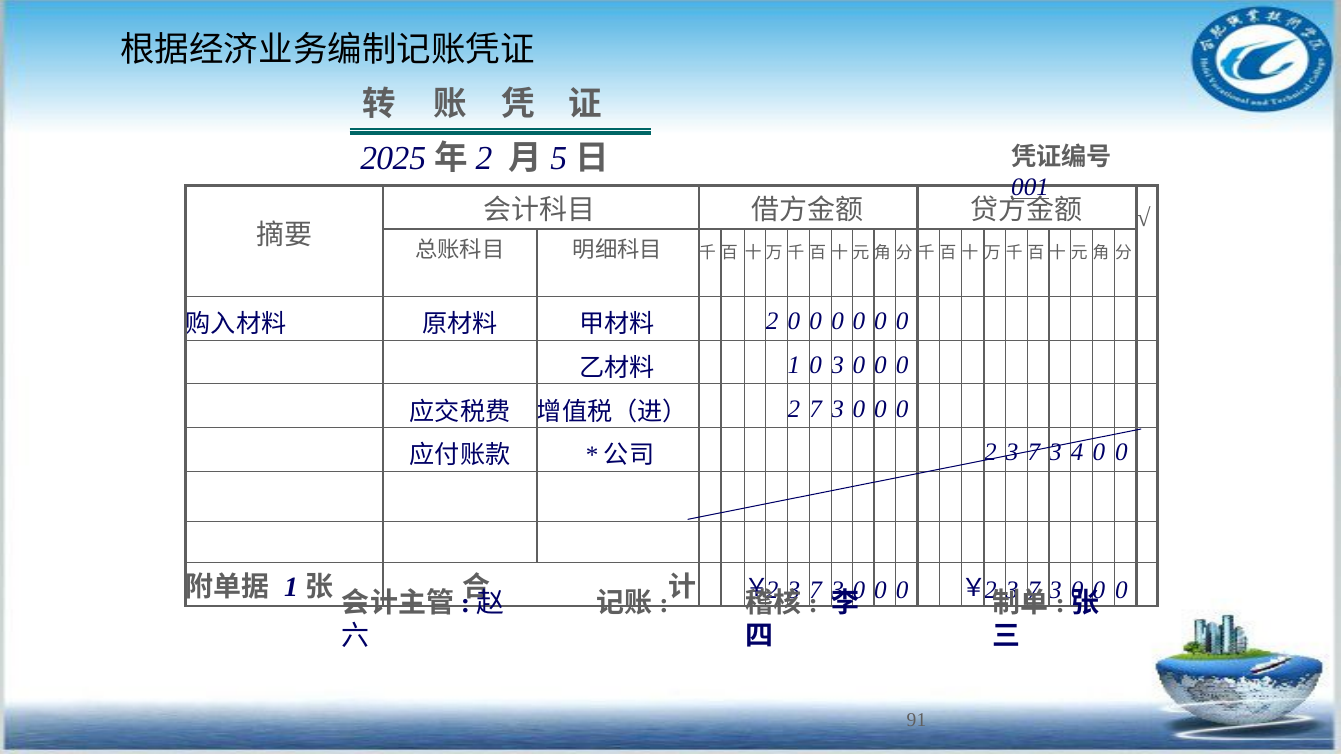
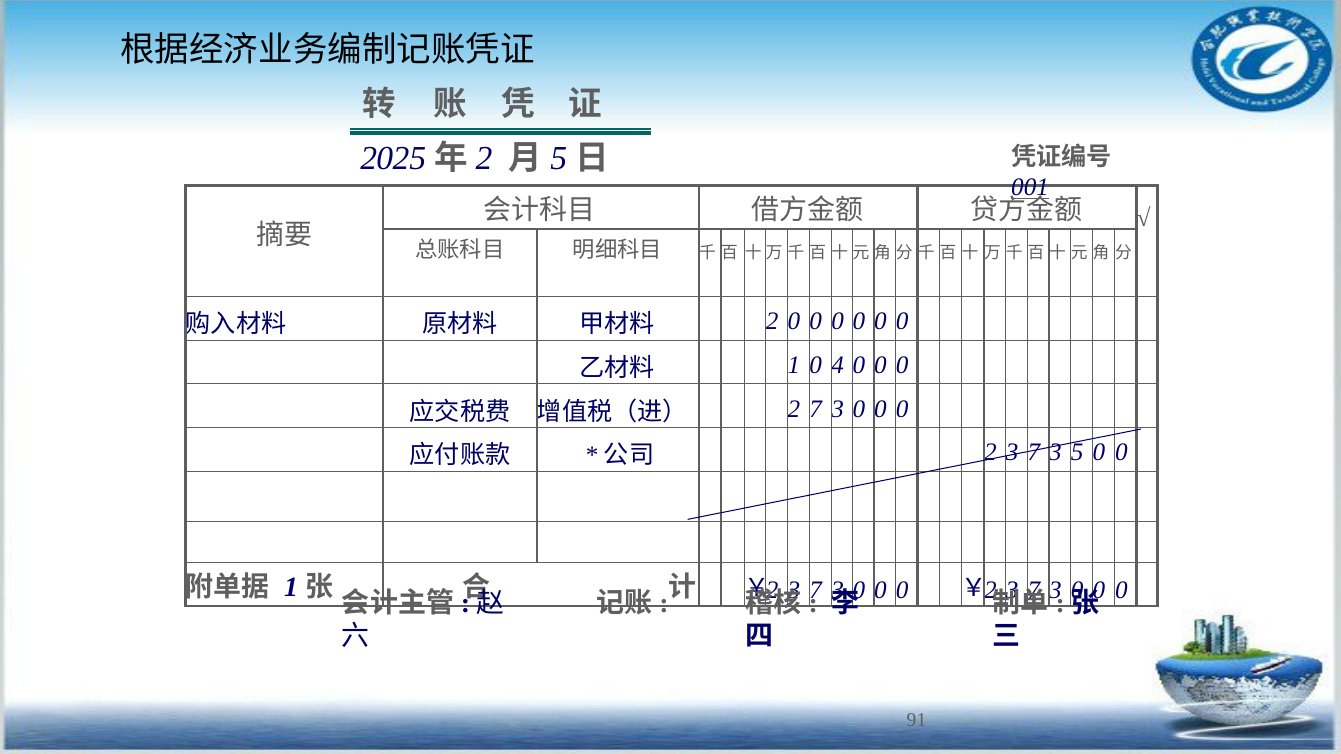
0 3: 3 -> 4 (838, 365)
4: 4 -> 5 (1077, 453)
